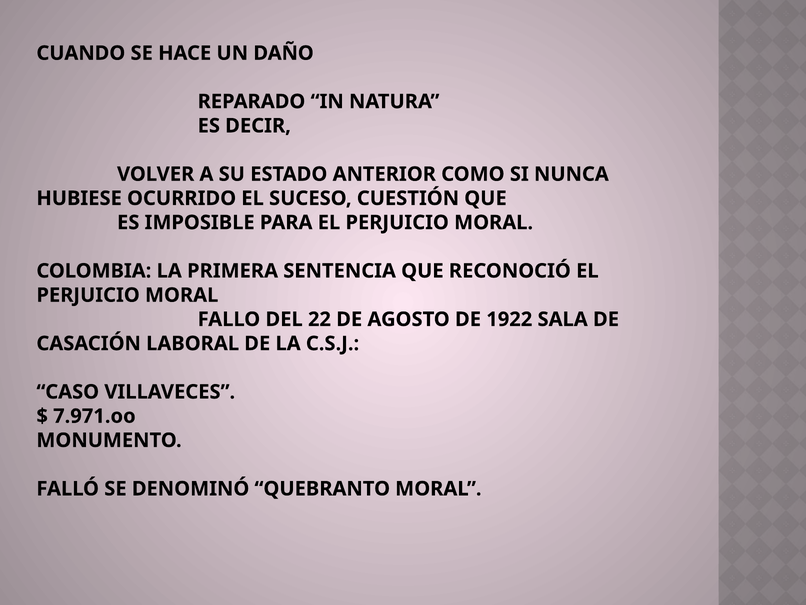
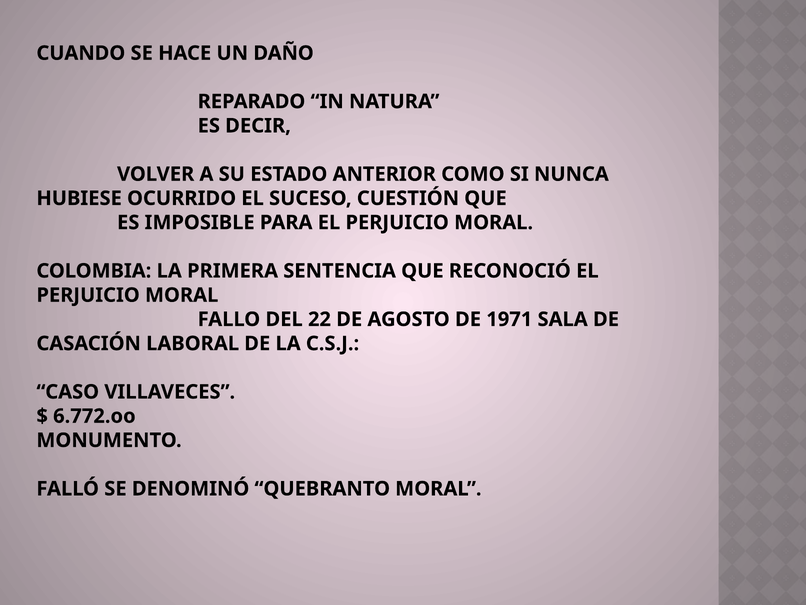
1922: 1922 -> 1971 (509, 319)
7.971.oo: 7.971.oo -> 6.772.oo (94, 416)
